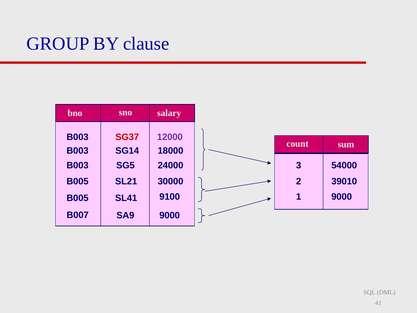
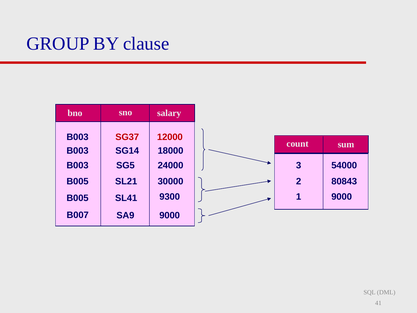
12000 colour: purple -> red (170, 137)
39010: 39010 -> 80843 (344, 181)
9100: 9100 -> 9300 (170, 197)
